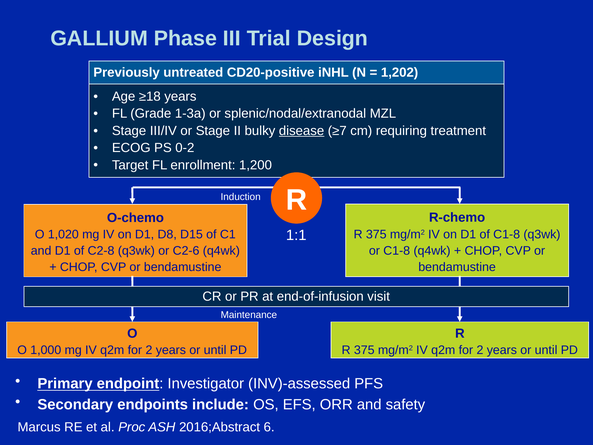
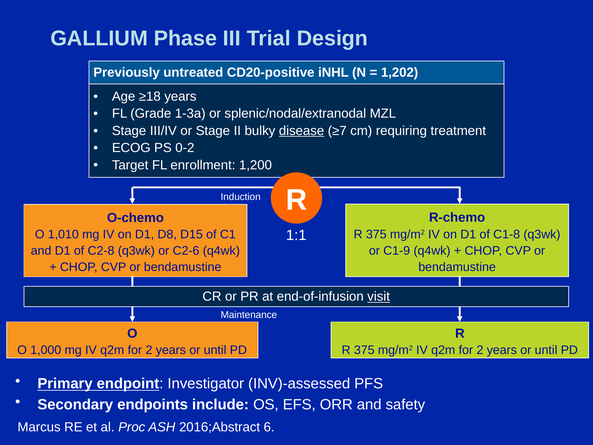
1,020: 1,020 -> 1,010 (63, 234)
or C1-8: C1-8 -> C1-9 (397, 250)
visit underline: none -> present (379, 296)
